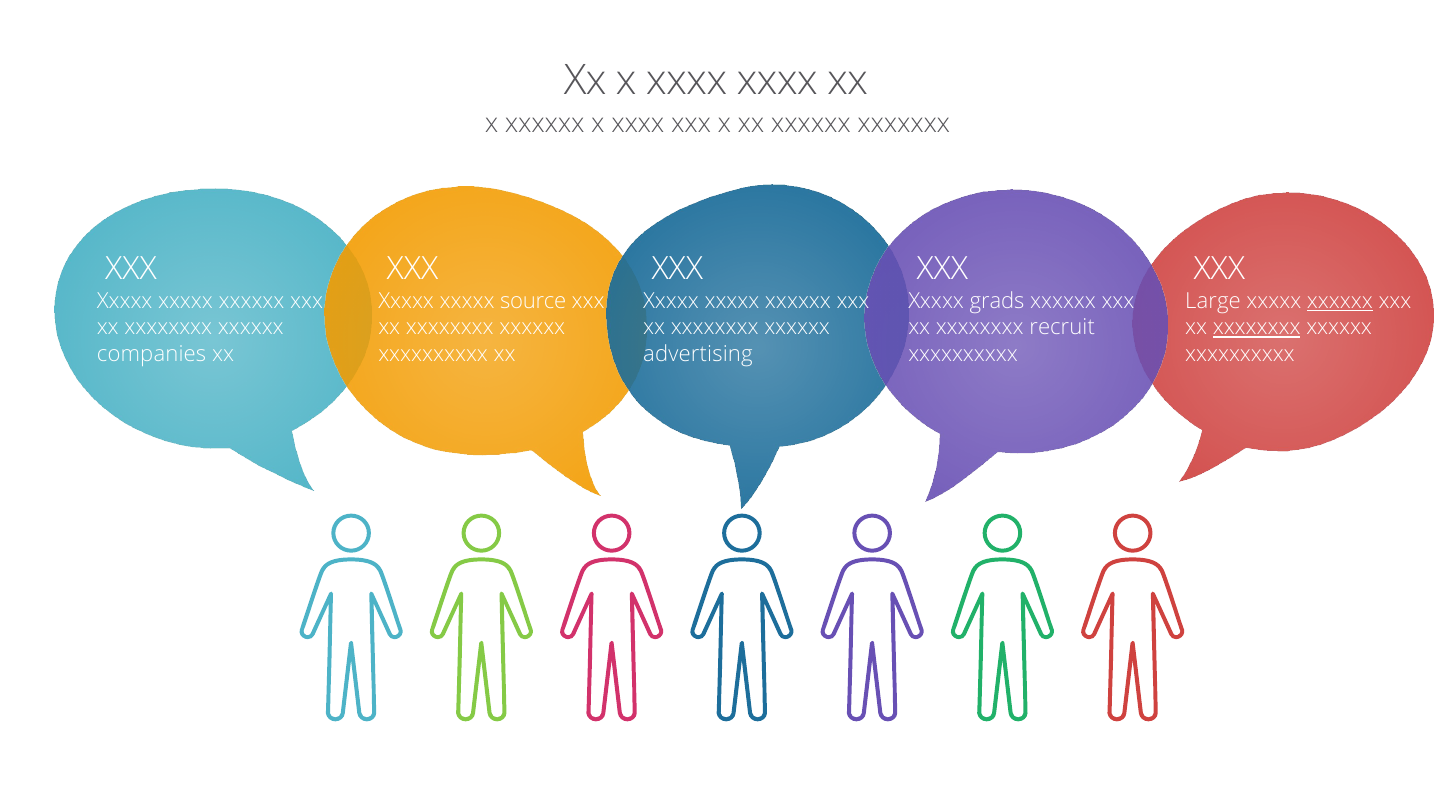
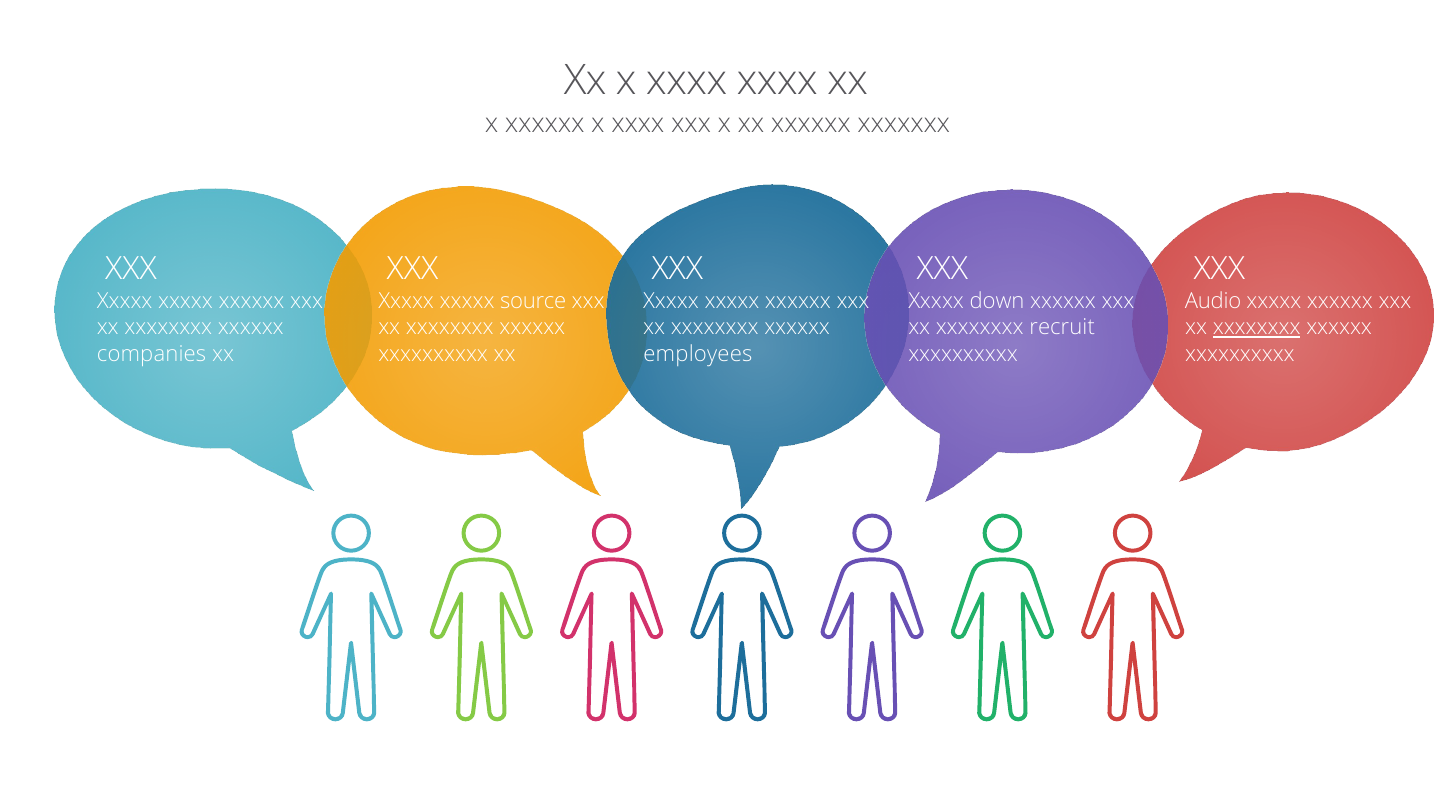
grads: grads -> down (997, 301)
Large: Large -> Audio (1213, 301)
xxxxxx underline: present -> none (1340, 301)
advertising: advertising -> employees (698, 354)
